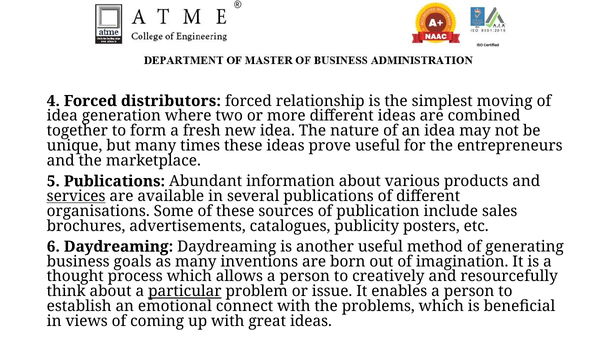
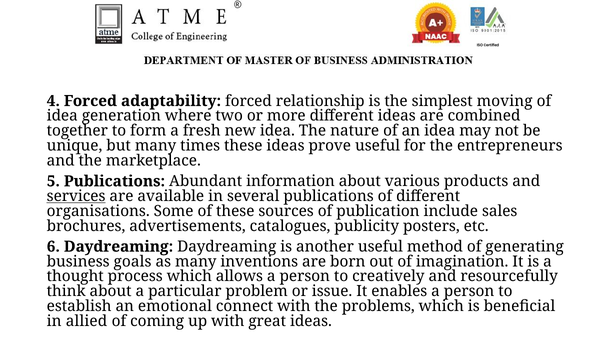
distributors: distributors -> adaptability (171, 101)
particular underline: present -> none (185, 291)
views: views -> allied (87, 321)
